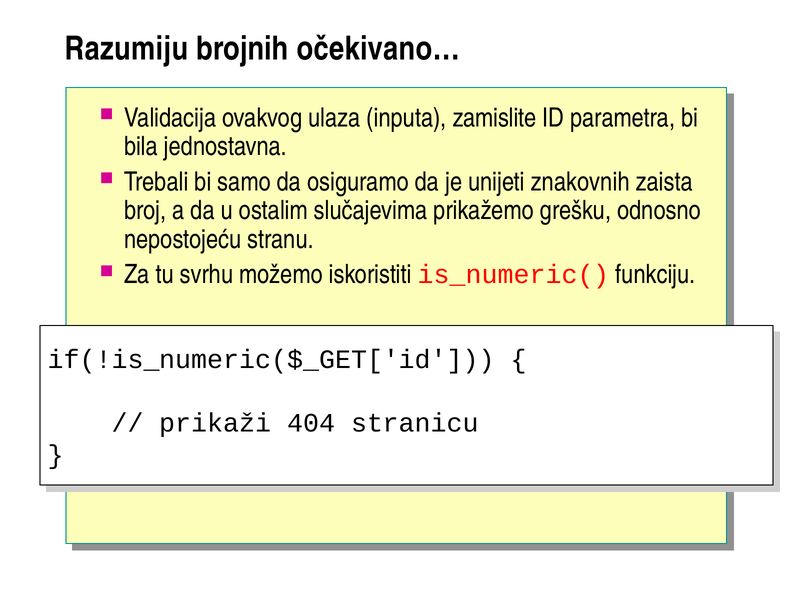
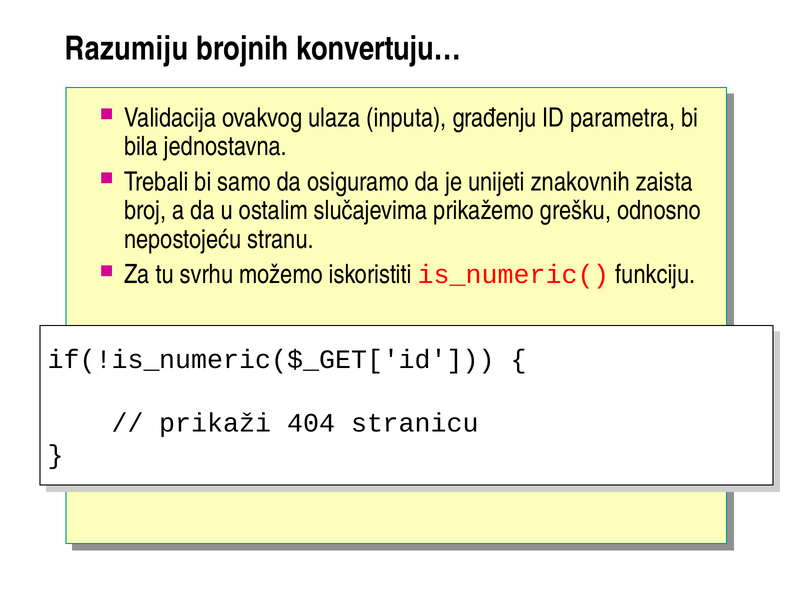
očekivano…: očekivano… -> konvertuju… (379, 49)
zamislite: zamislite -> građenju (495, 118)
